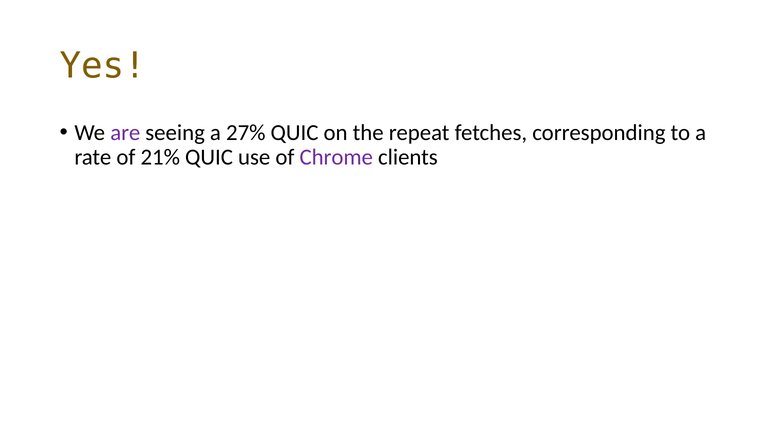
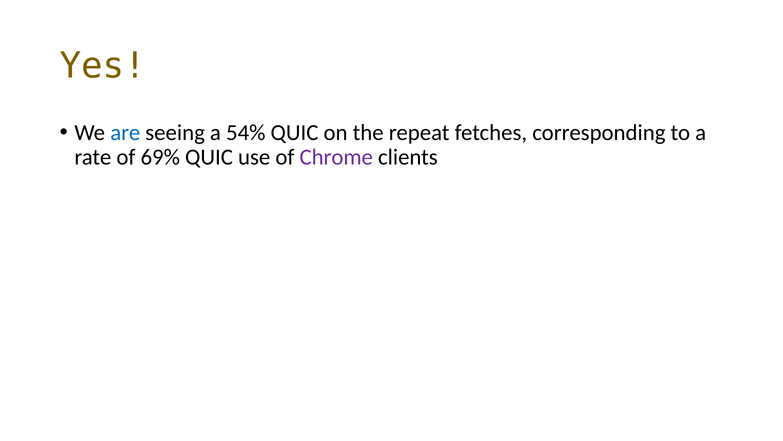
are colour: purple -> blue (125, 132)
27%: 27% -> 54% (246, 132)
21%: 21% -> 69% (160, 157)
